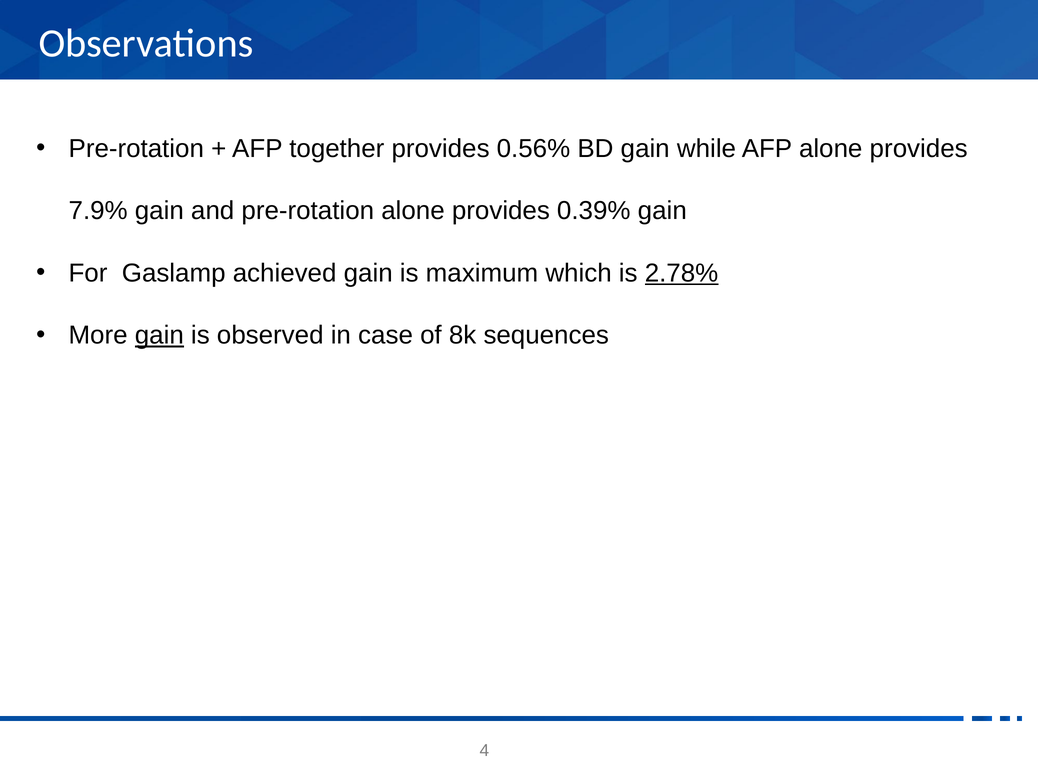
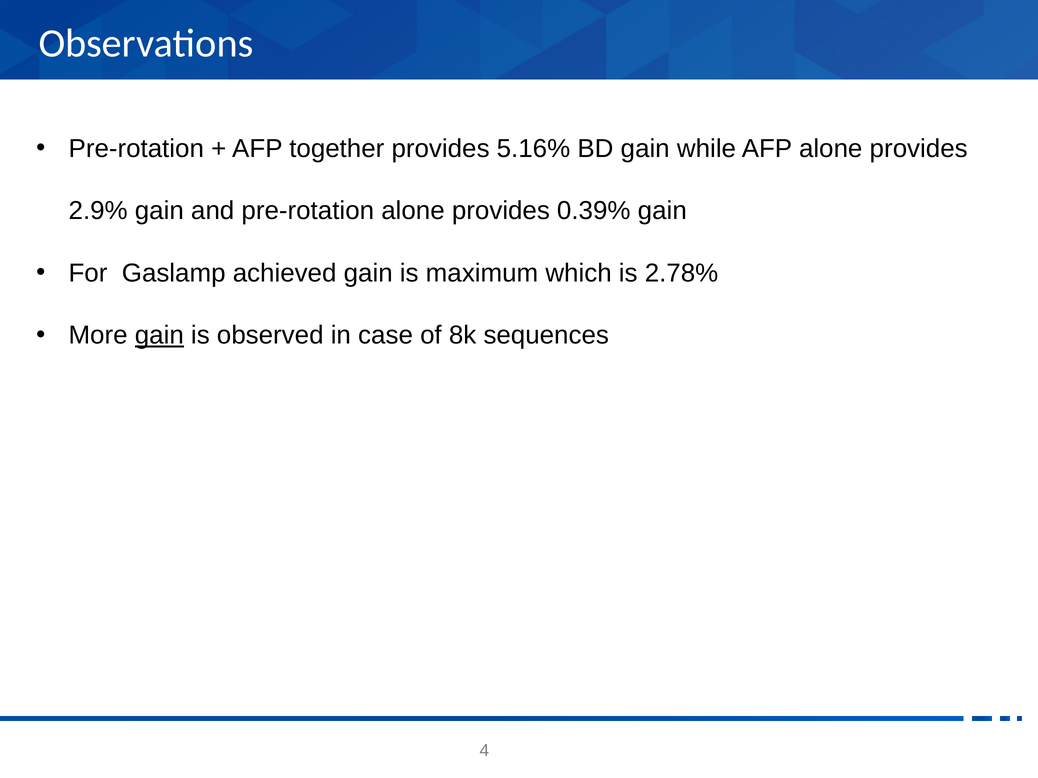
0.56%: 0.56% -> 5.16% (533, 149)
7.9%: 7.9% -> 2.9% (98, 211)
2.78% underline: present -> none (682, 273)
